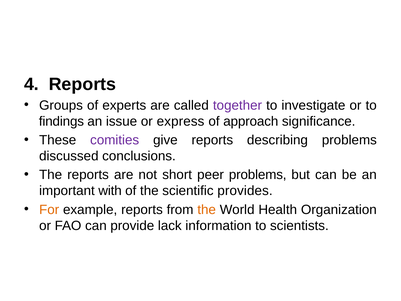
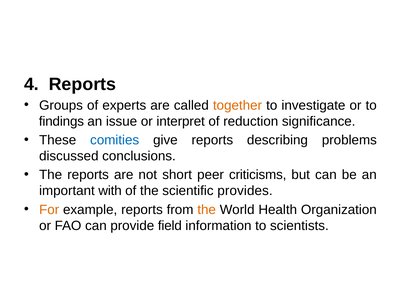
together colour: purple -> orange (237, 105)
express: express -> interpret (181, 121)
approach: approach -> reduction (251, 121)
comities colour: purple -> blue (115, 140)
peer problems: problems -> criticisms (258, 175)
lack: lack -> field (170, 225)
